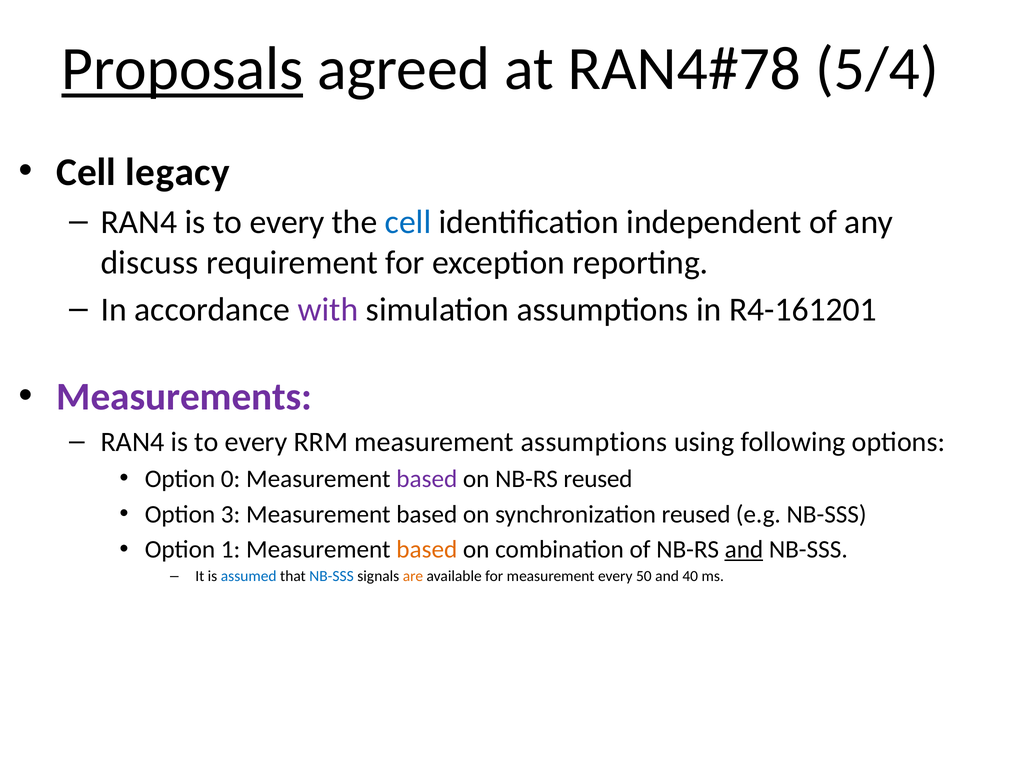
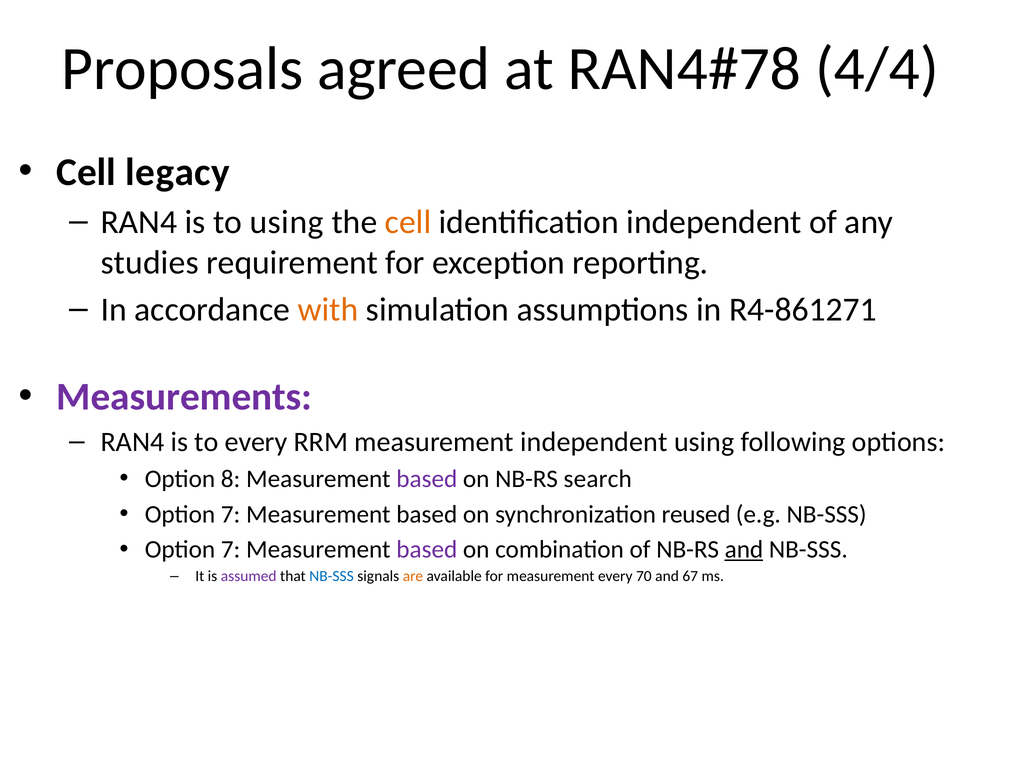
Proposals underline: present -> none (182, 69)
5/4: 5/4 -> 4/4 (877, 69)
every: every -> using (287, 222)
cell colour: blue -> orange (408, 222)
discuss: discuss -> studies (150, 263)
with colour: purple -> orange (328, 310)
R4-161201: R4-161201 -> R4-861271 (803, 310)
measurement assumptions: assumptions -> independent (594, 442)
0: 0 -> 8 (231, 479)
NB-RS reused: reused -> search (598, 479)
3: 3 -> 7 (231, 515)
1: 1 -> 7 (231, 550)
based colour: orange -> purple (427, 550)
assumed colour: blue -> purple (249, 577)
50: 50 -> 70 (644, 577)
40: 40 -> 67 (690, 577)
